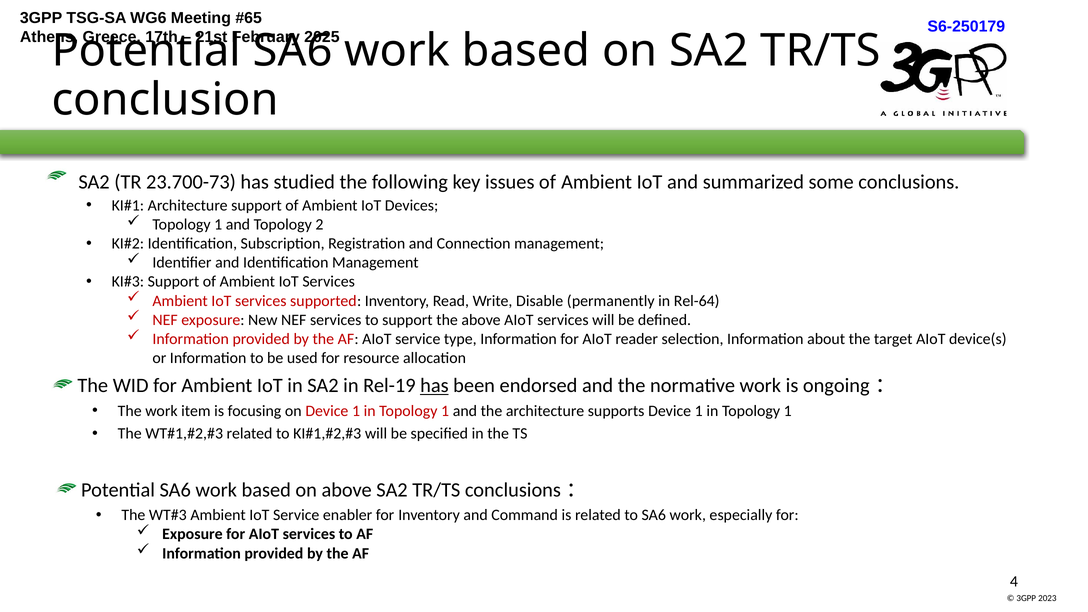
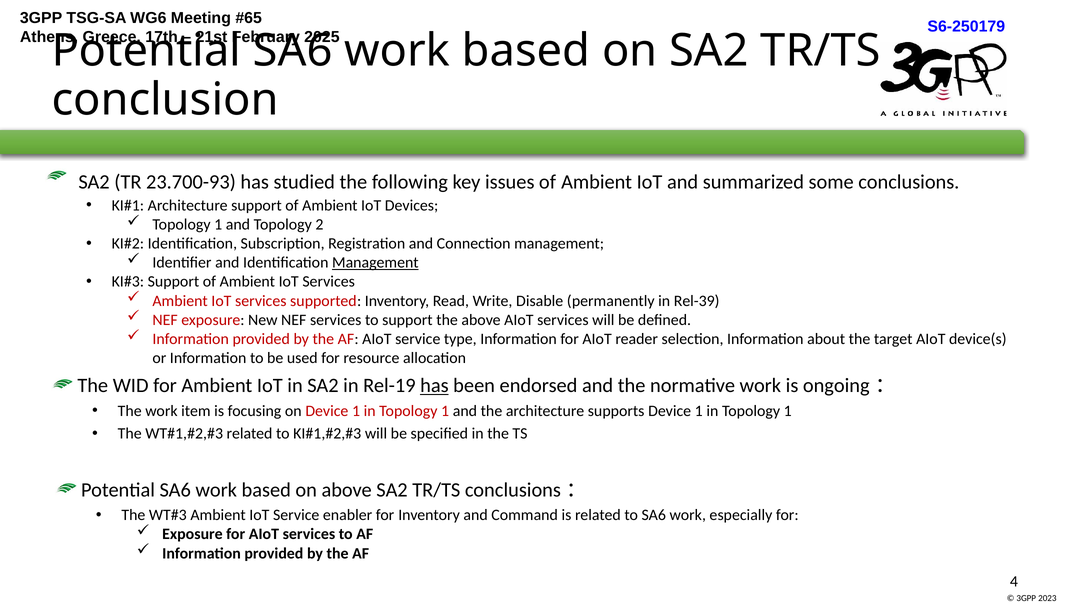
23.700-73: 23.700-73 -> 23.700-93 (191, 182)
Management underline: none -> present (375, 263)
Rel-64: Rel-64 -> Rel-39 (697, 301)
